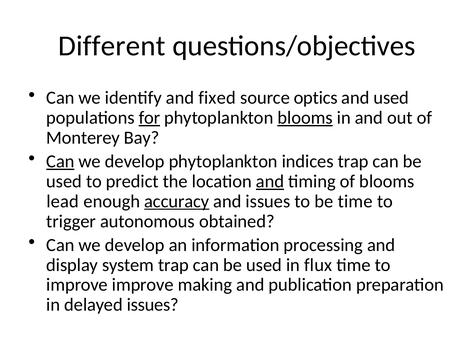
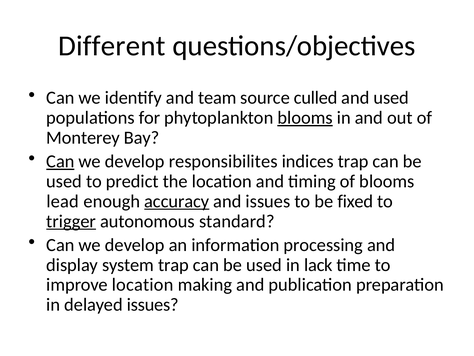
fixed: fixed -> team (217, 98)
optics: optics -> culled (316, 98)
for underline: present -> none (149, 118)
develop phytoplankton: phytoplankton -> responsibilites (223, 161)
and underline: present -> none (270, 181)
be time: time -> fixed (355, 201)
trigger underline: none -> present (71, 221)
obtained: obtained -> standard (237, 221)
flux: flux -> lack (318, 265)
improve improve: improve -> location (143, 284)
